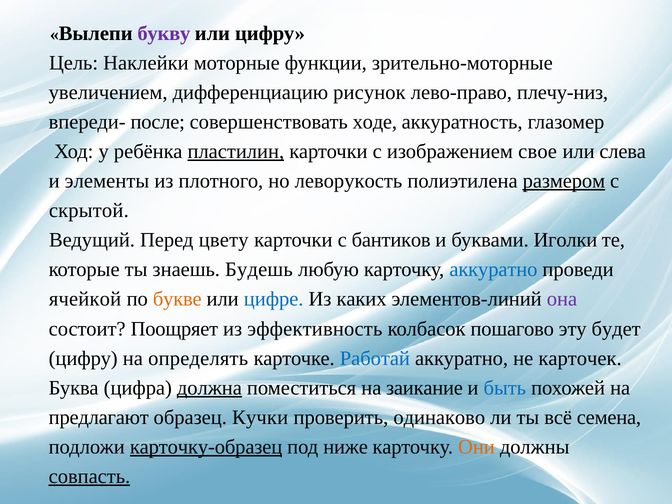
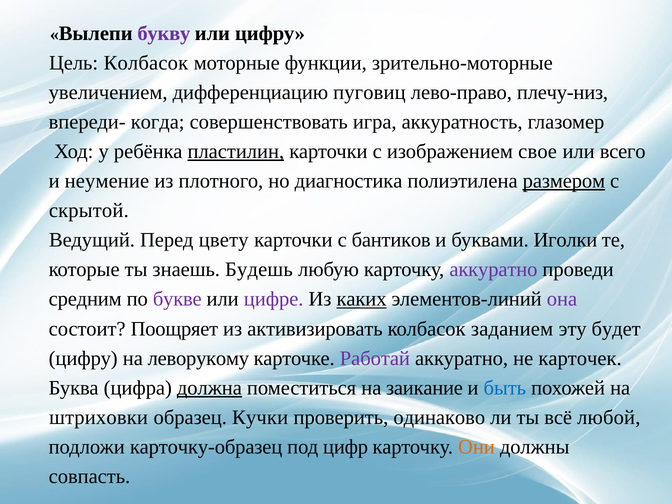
Цель Наклейки: Наклейки -> Колбасок (146, 63)
рисунок: рисунок -> пуговиц (369, 92)
после: после -> когда (158, 122)
ходе: ходе -> игра (375, 122)
слева: слева -> всего (623, 151)
элементы: элементы -> неумение (107, 181)
леворукость: леворукость -> диагностика (348, 181)
аккуратно colour: blue -> purple (493, 270)
ячейкой: ячейкой -> средним (85, 299)
букве colour: orange -> purple (177, 299)
цифре colour: blue -> purple (274, 299)
каких underline: none -> present (362, 299)
эффективность: эффективность -> активизировать (315, 329)
пошагово: пошагово -> заданием (512, 329)
определять: определять -> леворукому (198, 358)
Работай colour: blue -> purple (375, 358)
предлагают: предлагают -> штриховки (99, 417)
семена: семена -> любой (609, 417)
карточку-образец underline: present -> none (206, 447)
ниже: ниже -> цифр (346, 447)
совпасть underline: present -> none (89, 477)
